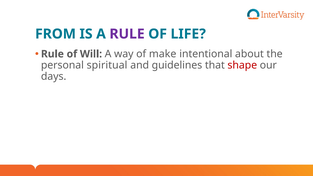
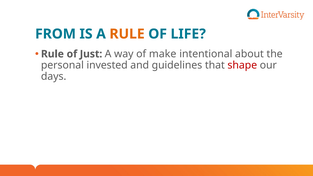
RULE colour: purple -> orange (127, 34)
Will: Will -> Just (91, 54)
spiritual: spiritual -> invested (107, 65)
